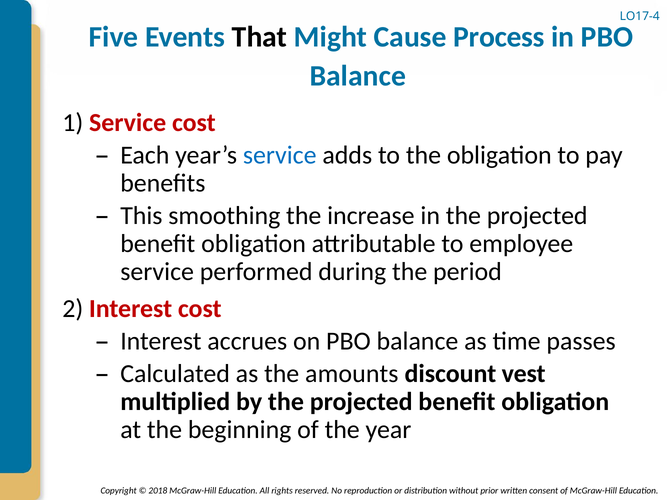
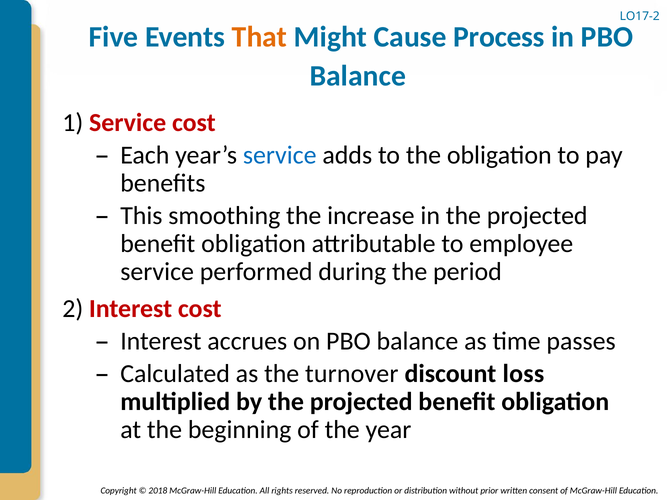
LO17-4: LO17-4 -> LO17-2 (640, 16)
That colour: black -> orange (260, 37)
amounts: amounts -> turnover (352, 374)
vest: vest -> loss (523, 374)
